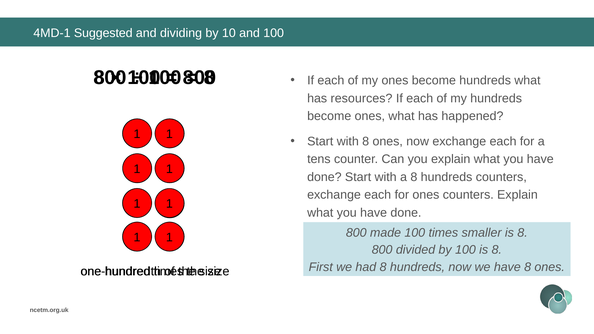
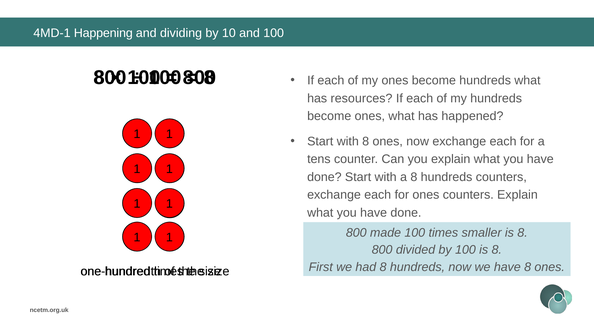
Suggested: Suggested -> Happening (103, 33)
